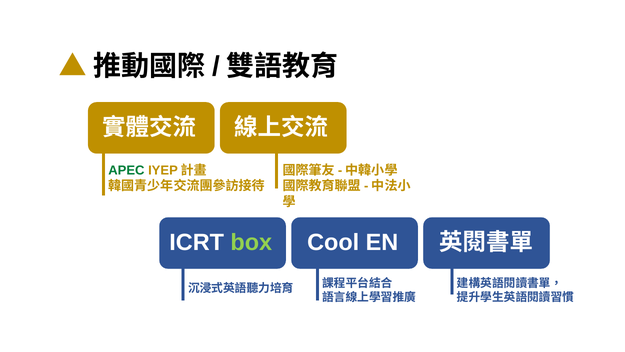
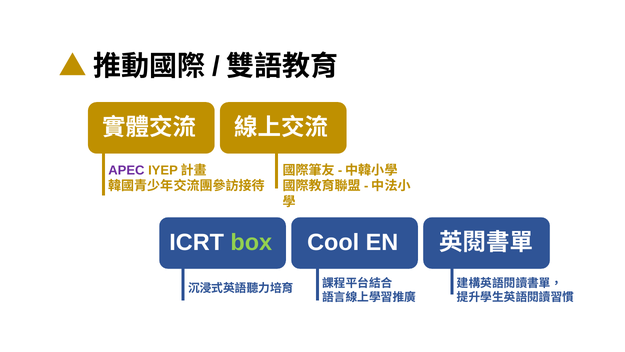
APEC colour: green -> purple (126, 170)
